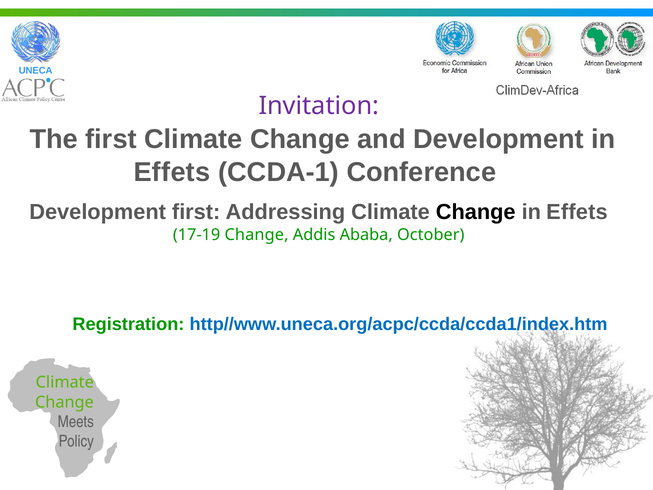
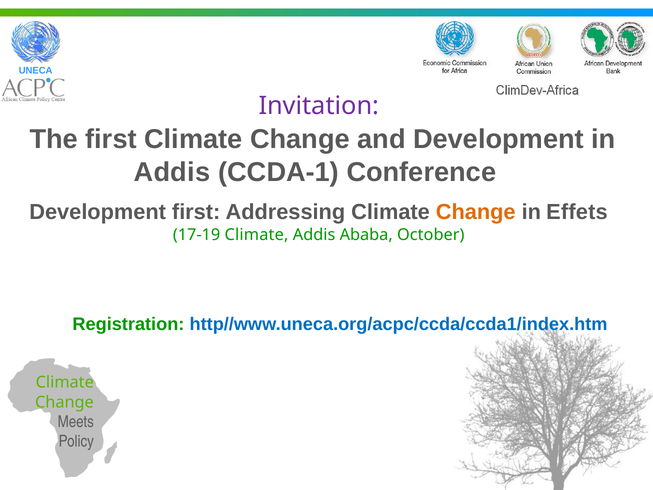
Effets: Effets -> Addis (172, 172)
Change colour: black -> orange (476, 212)
17-19 Change: Change -> Climate (257, 235)
